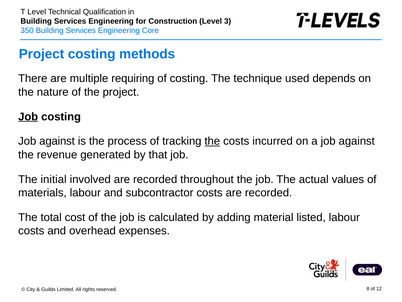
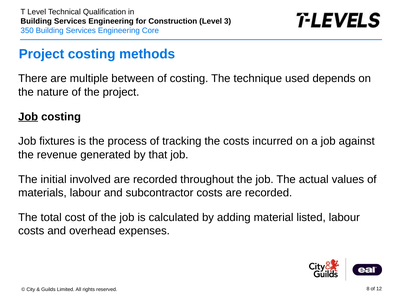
requiring: requiring -> between (133, 79)
against: against -> fixtures (57, 141)
the underline: present -> none (212, 141)
